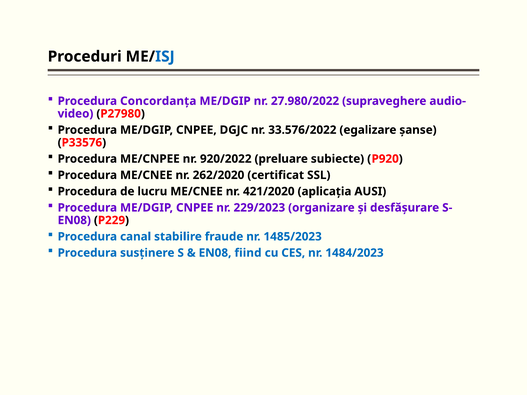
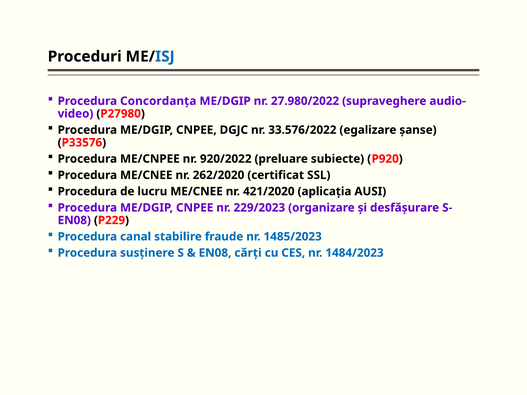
fiind: fiind -> cărţi (248, 253)
